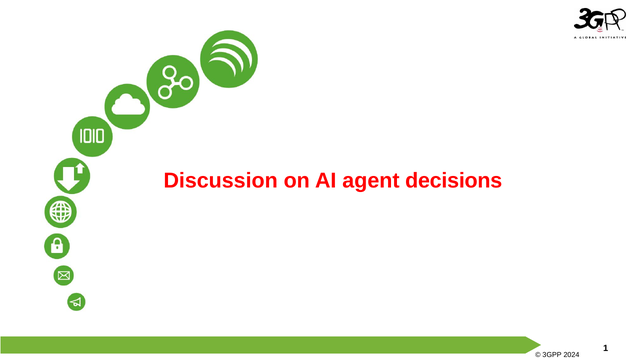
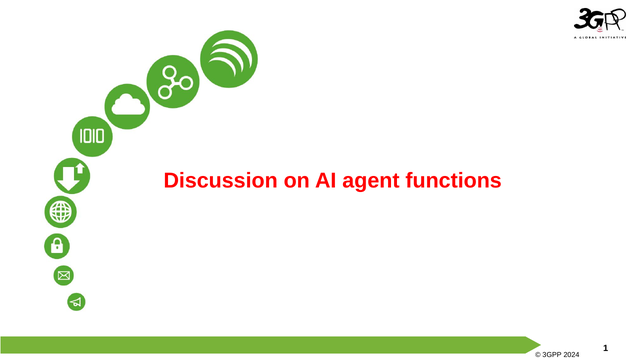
decisions: decisions -> functions (454, 181)
